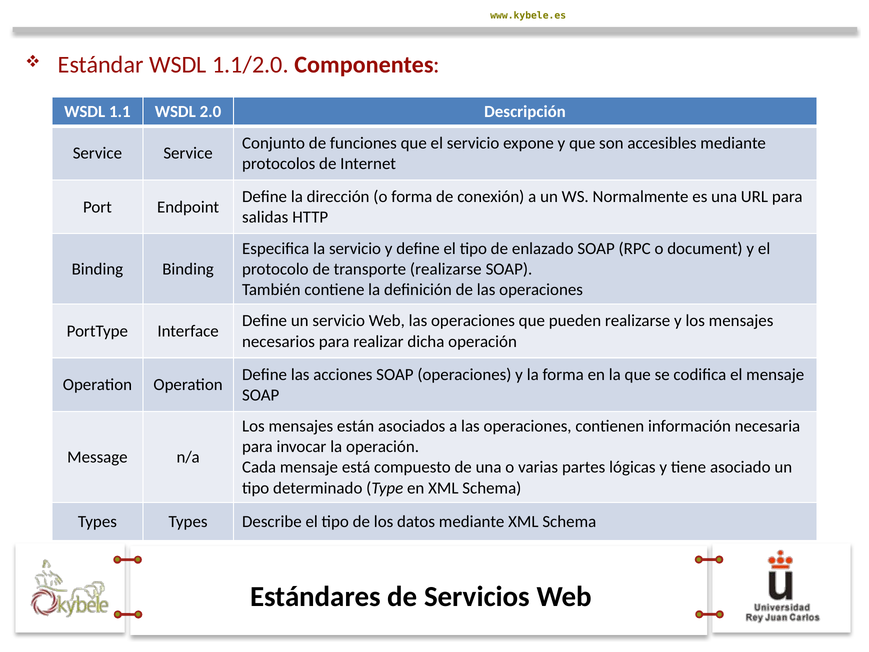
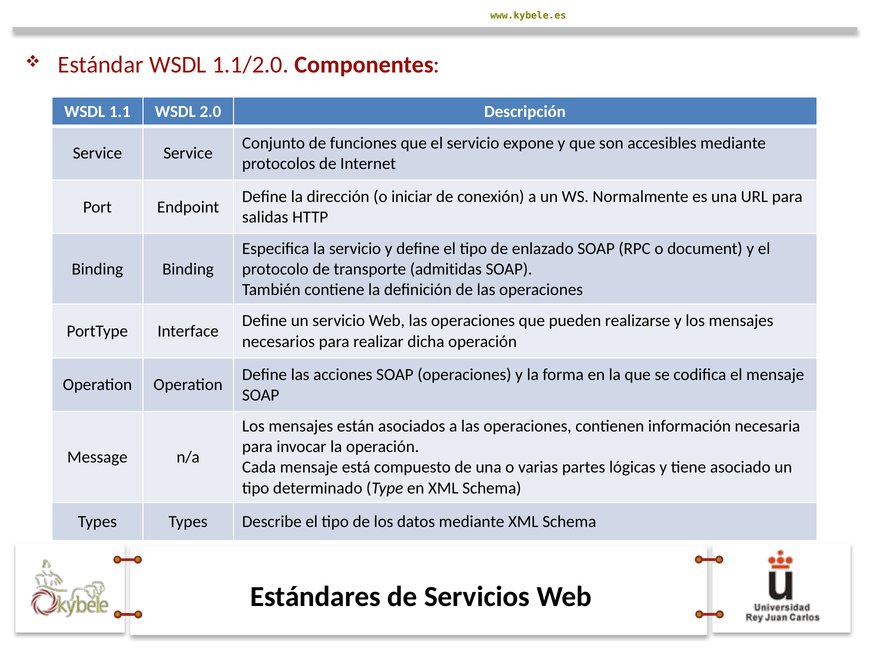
o forma: forma -> iniciar (412, 197)
transporte realizarse: realizarse -> admitidas (446, 269)
